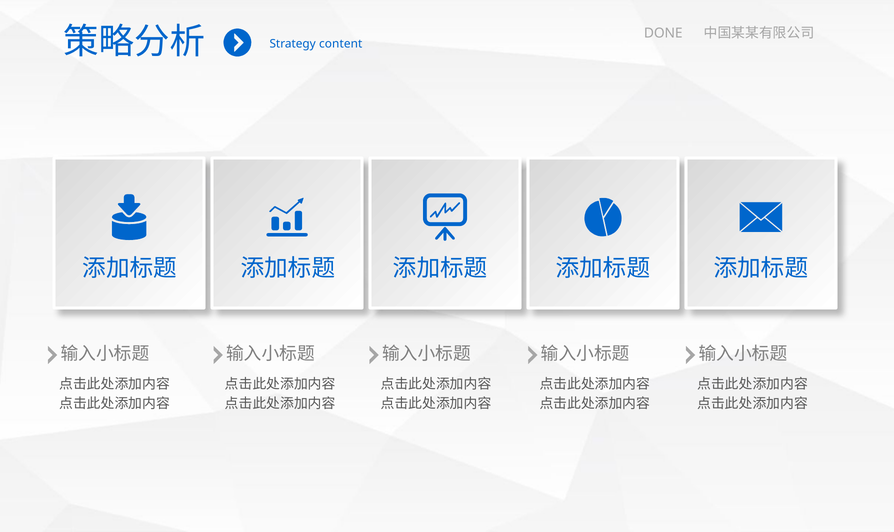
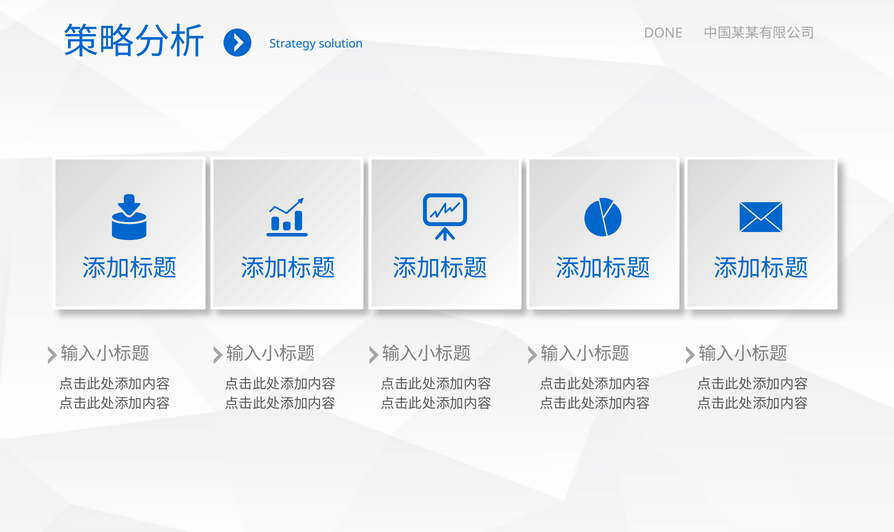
content: content -> solution (341, 44)
